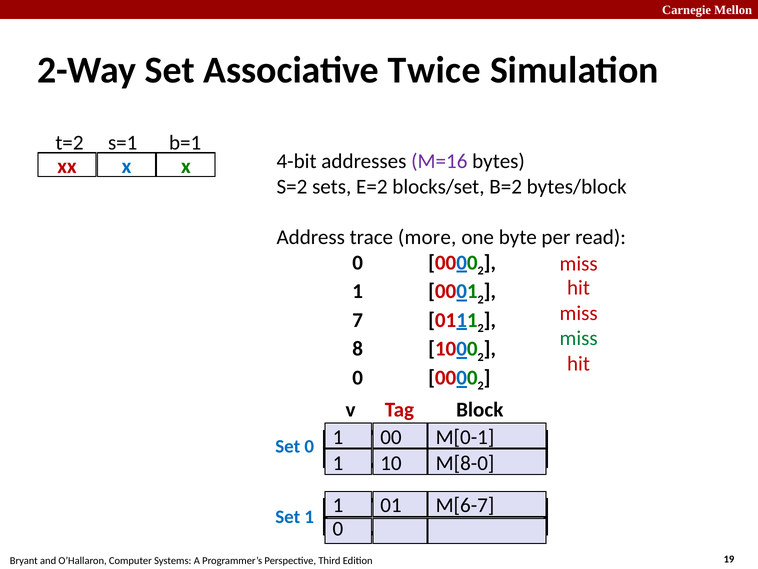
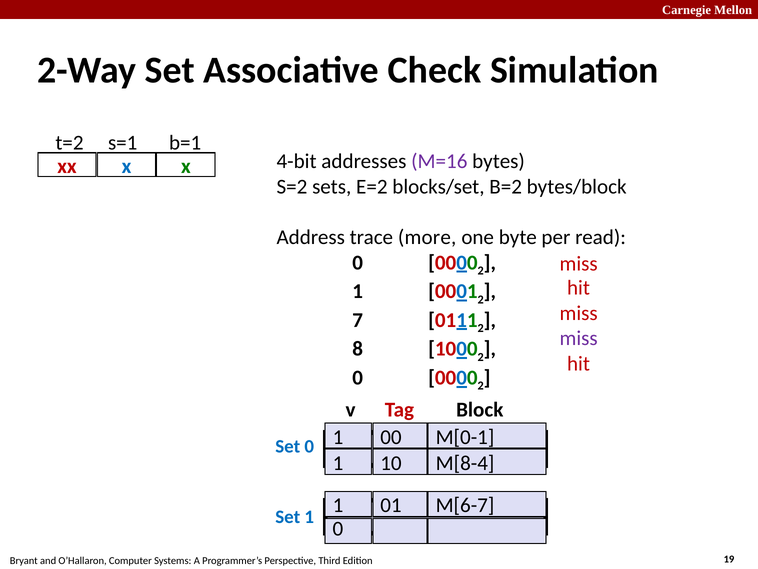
Twice: Twice -> Check (434, 70)
miss colour: green -> purple (579, 338)
M[8-0: M[8-0 -> M[8-4 (465, 463)
